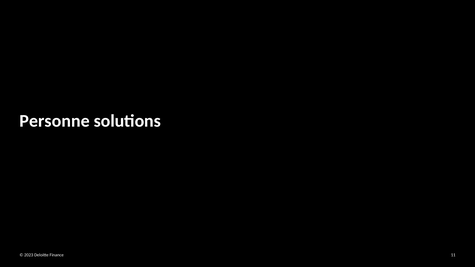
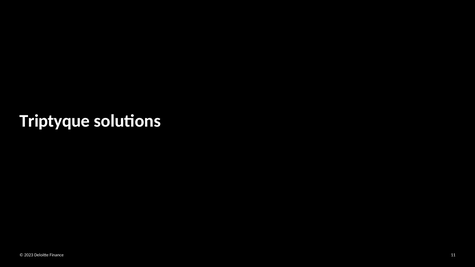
Personne: Personne -> Triptyque (55, 121)
